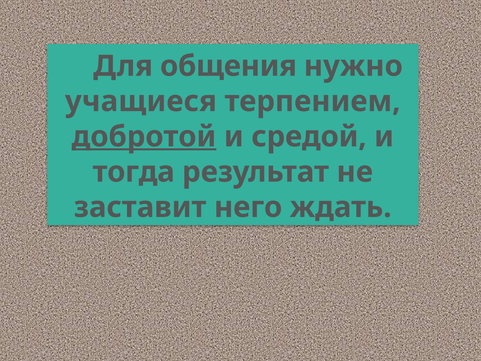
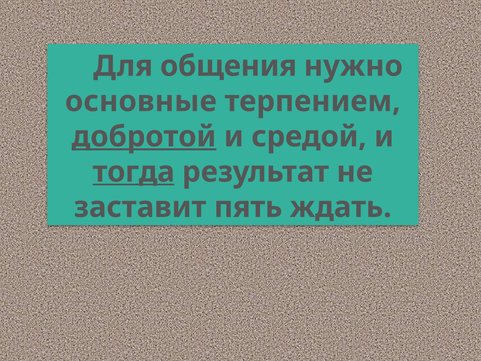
учащиеся: учащиеся -> основные (141, 101)
тогда underline: none -> present (134, 172)
него: него -> пять (248, 207)
